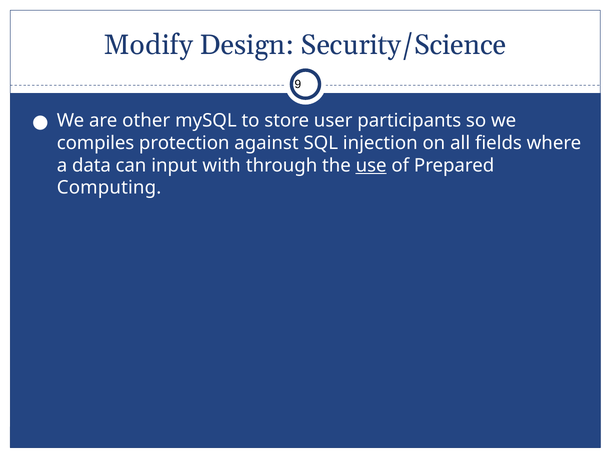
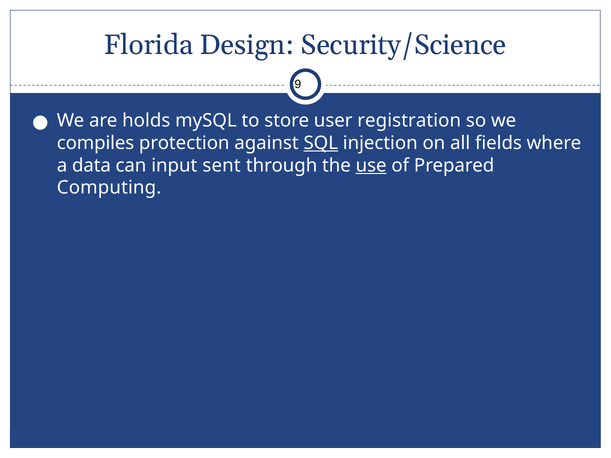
Modify: Modify -> Florida (149, 45)
other: other -> holds (146, 121)
participants: participants -> registration (409, 121)
SQL underline: none -> present (321, 143)
with: with -> sent (222, 165)
